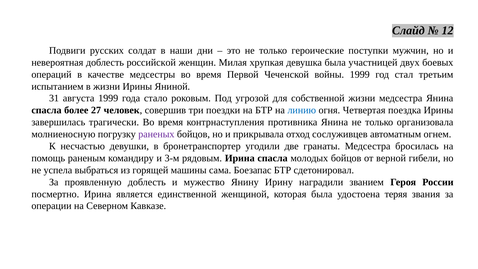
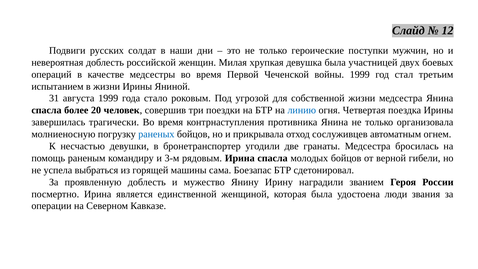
27: 27 -> 20 (96, 110)
раненых colour: purple -> blue (156, 134)
теряя: теряя -> люди (396, 194)
